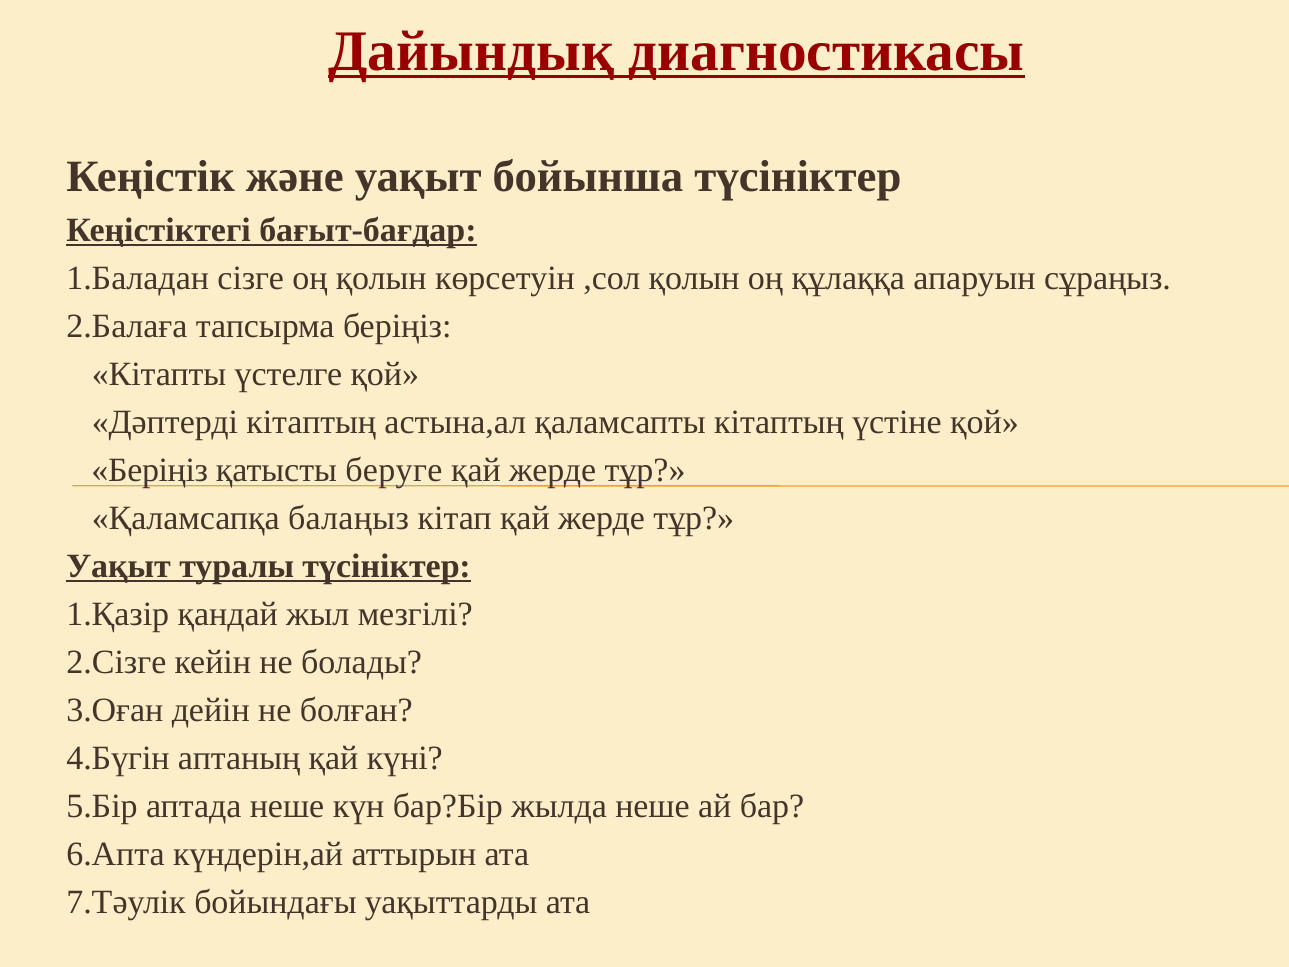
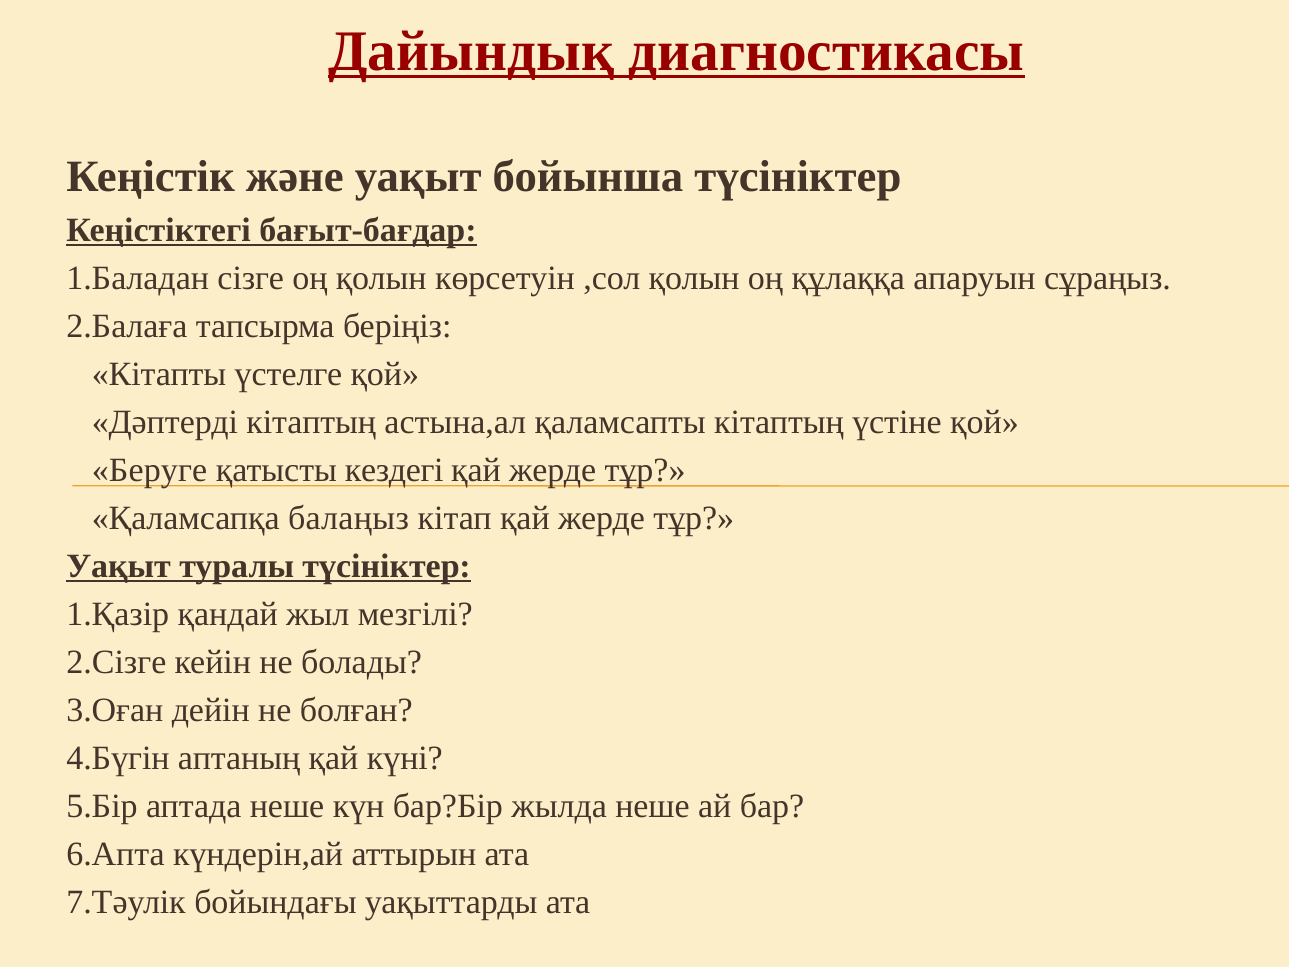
Беріңіз: Беріңіз -> Беруге (150, 470)
беруге: беруге -> кездегі (394, 470)
